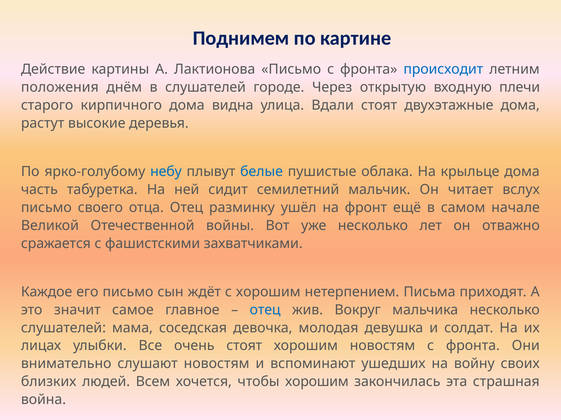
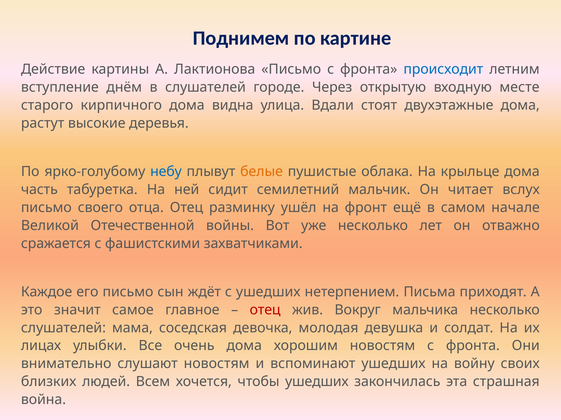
положения: положения -> вступление (60, 87)
плечи: плечи -> месте (519, 87)
белые colour: blue -> orange (262, 172)
с хорошим: хорошим -> ушедших (268, 292)
отец colour: blue -> red (265, 310)
очень стоят: стоят -> дома (244, 346)
чтобы хорошим: хорошим -> ушедших (317, 382)
